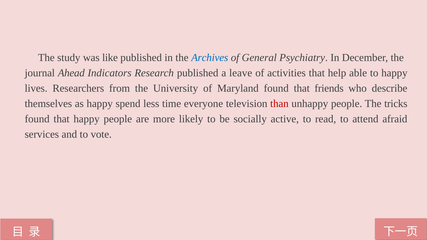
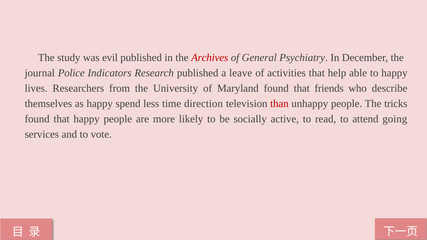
like: like -> evil (110, 58)
Archives colour: blue -> red (210, 58)
Ahead: Ahead -> Police (71, 73)
everyone: everyone -> direction (203, 104)
afraid: afraid -> going (395, 119)
